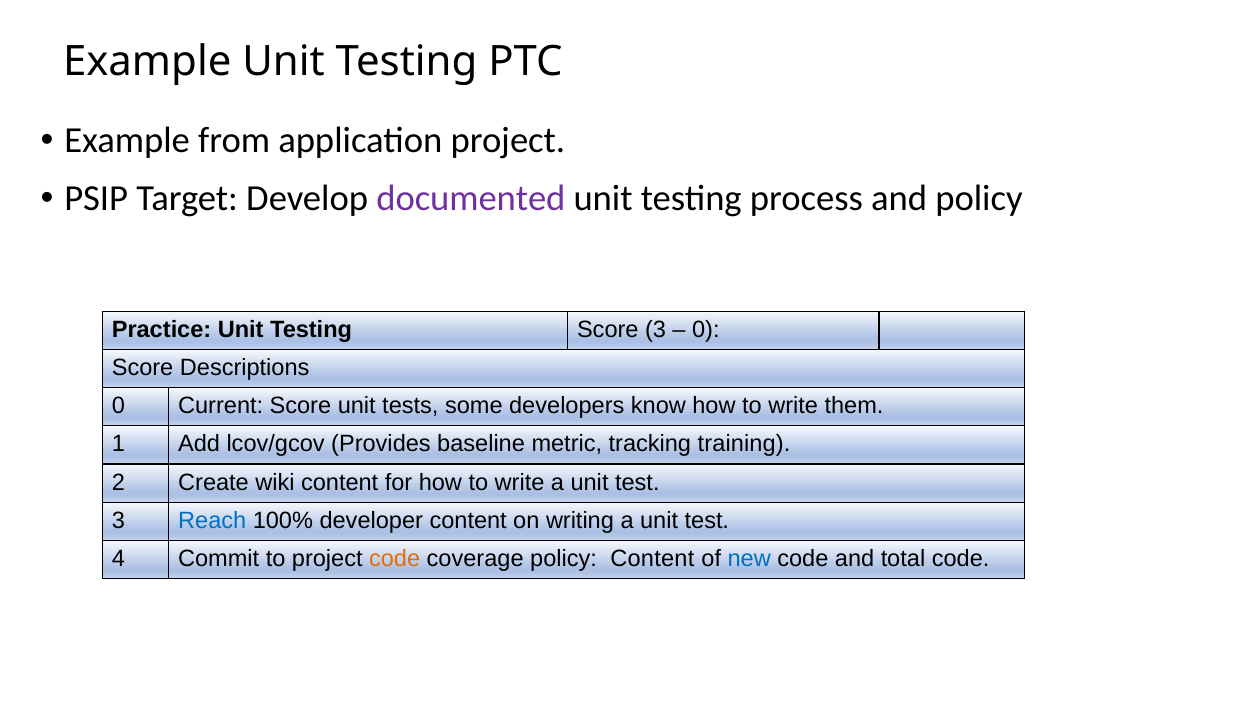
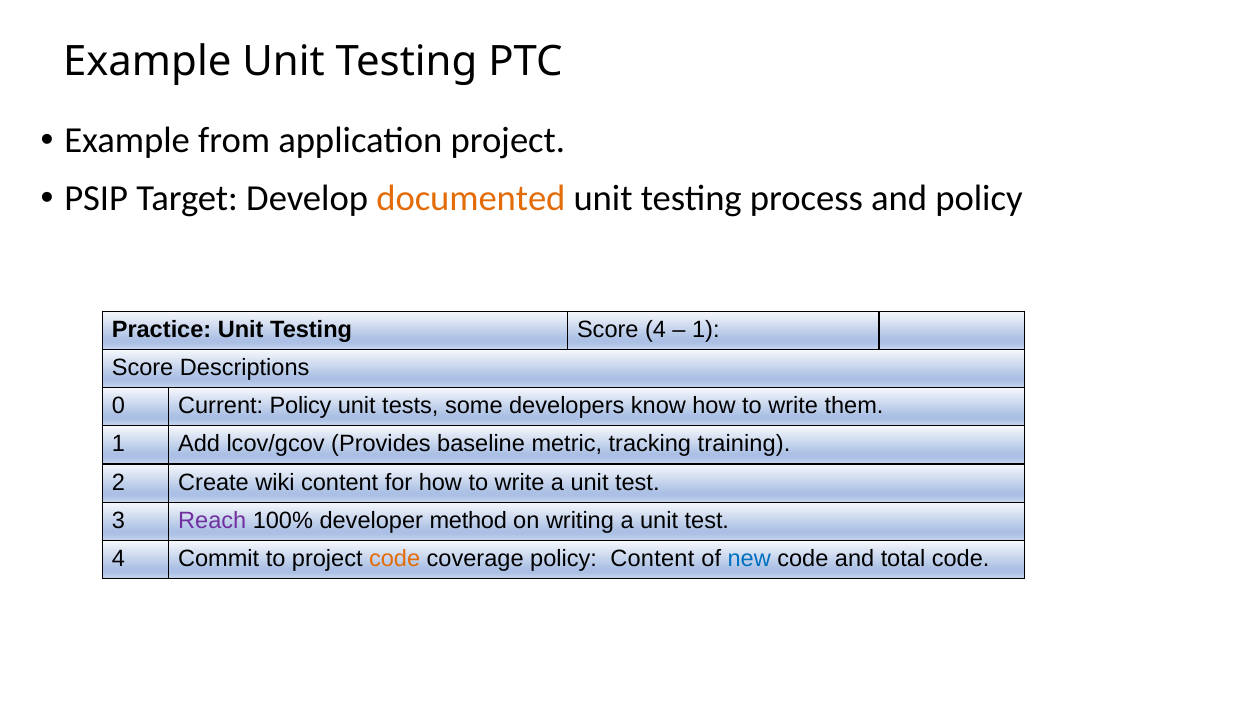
documented colour: purple -> orange (471, 199)
Score 3: 3 -> 4 (655, 329)
0: 0 -> 1 (706, 329)
Current Score: Score -> Policy (301, 406)
Reach colour: blue -> purple (212, 521)
developer content: content -> method (468, 521)
